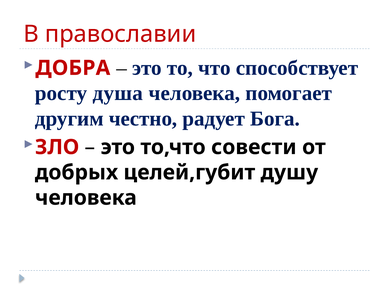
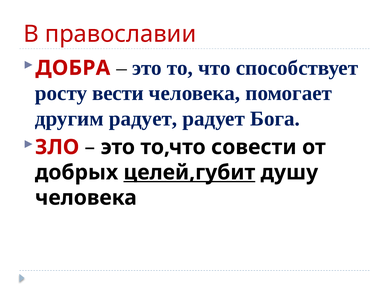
душа: душа -> вести (118, 93)
другим честно: честно -> радует (143, 118)
целей,губит underline: none -> present (189, 172)
